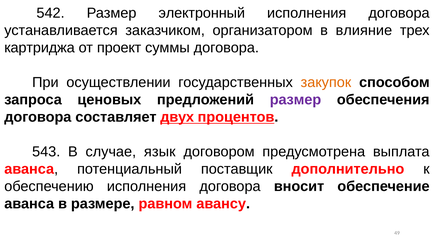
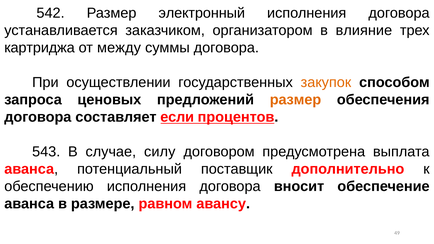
проект: проект -> между (119, 48)
размер colour: purple -> orange (295, 100)
двух: двух -> если (177, 117)
язык: язык -> силу (160, 152)
